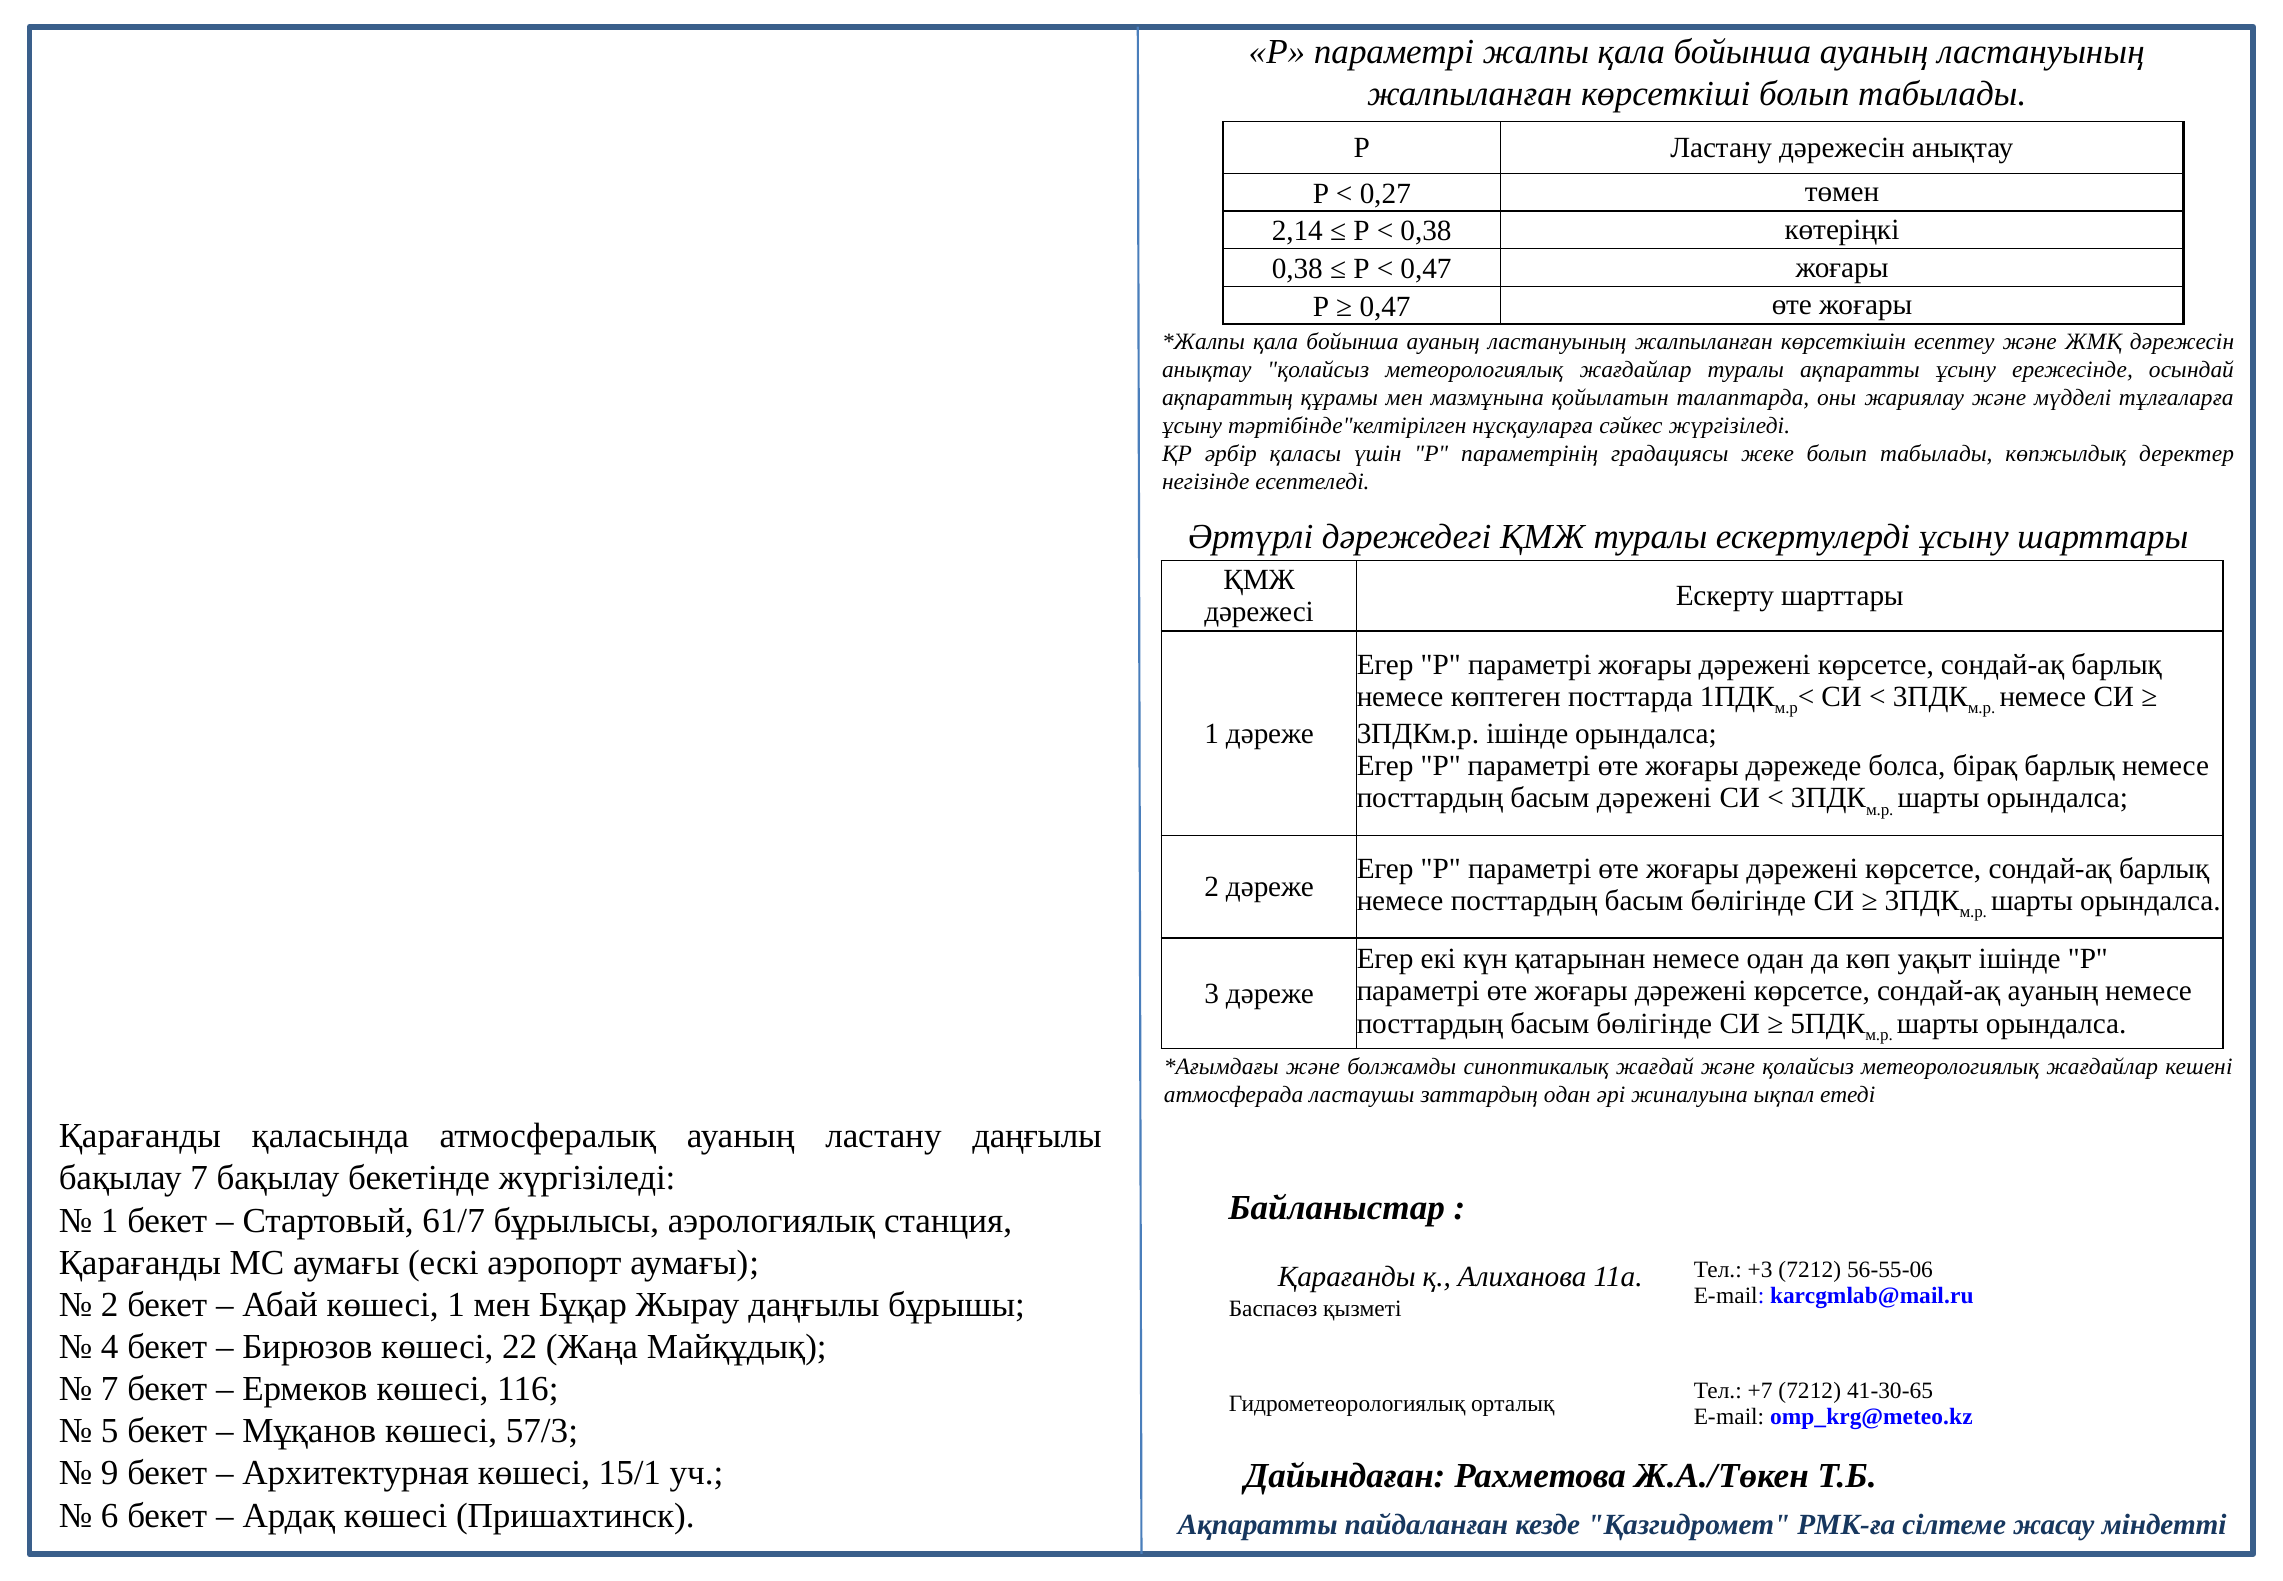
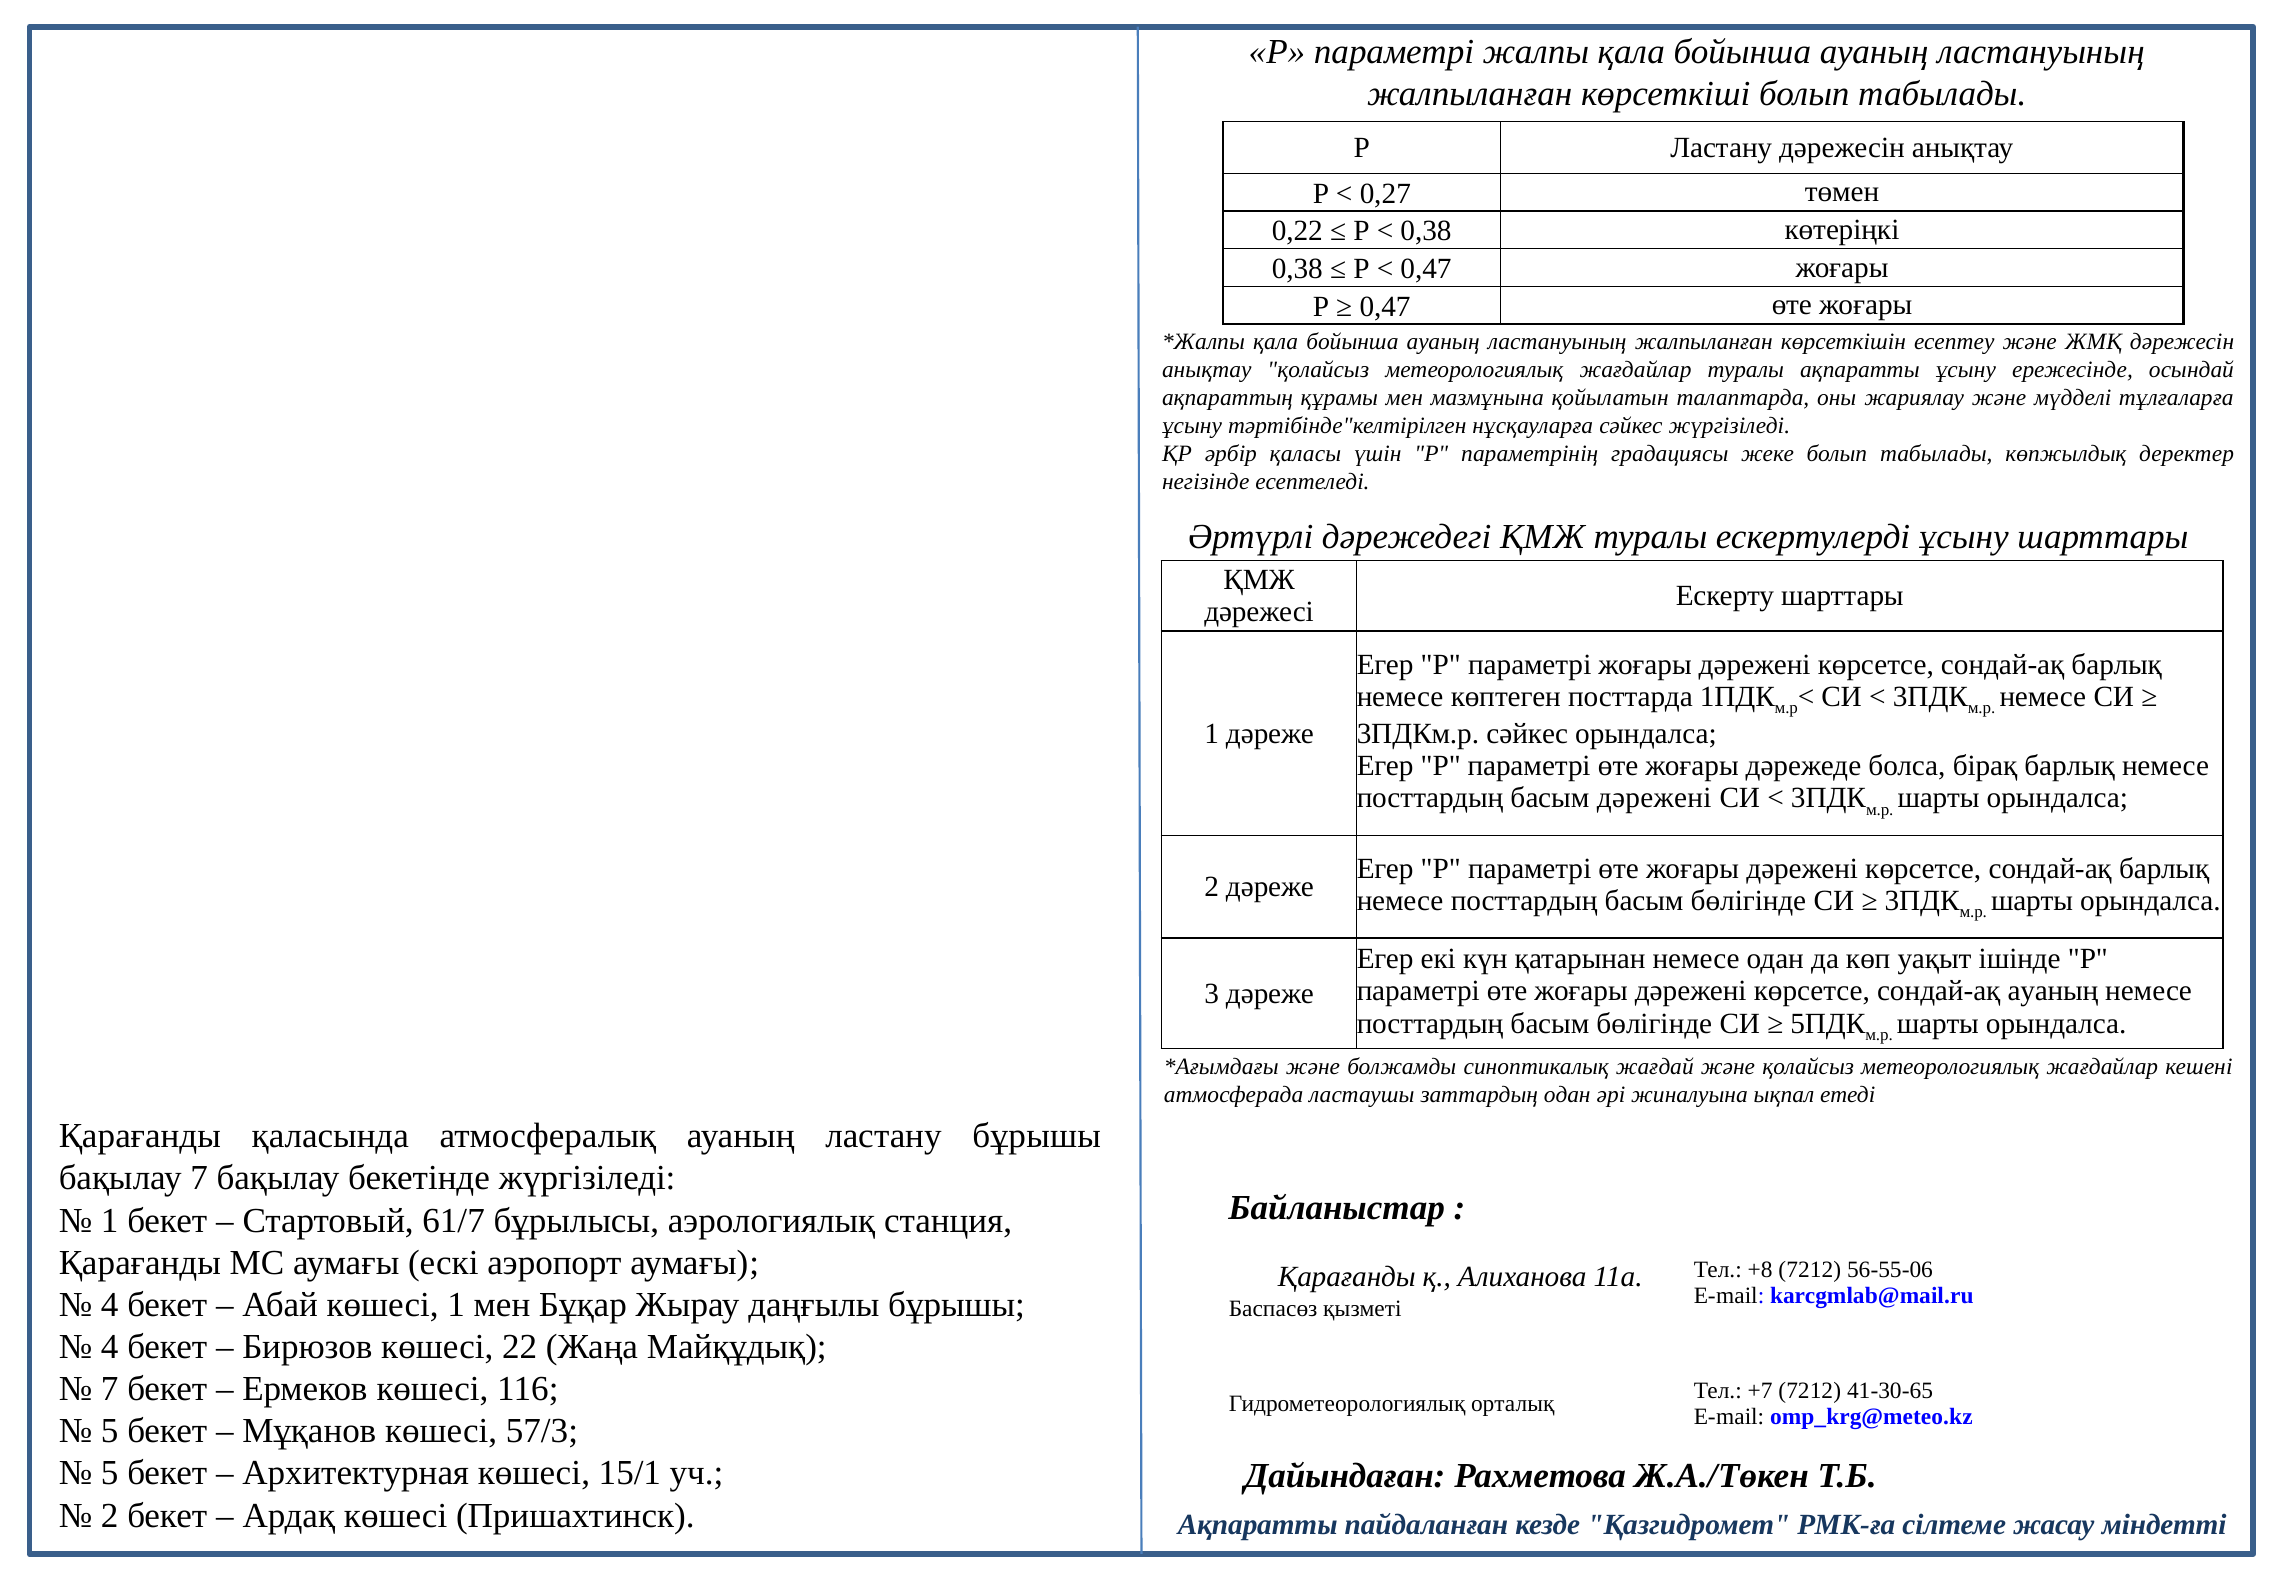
2,14: 2,14 -> 0,22 (1297, 231)
3ПДКм.р ішінде: ішінде -> сәйкес (1527, 733)
ластану даңғылы: даңғылы -> бұрышы (1037, 1136)
+3: +3 -> +8 (1760, 1269)
2: 2 -> 4 (110, 1304)
9: 9 -> 5 (110, 1473)
6: 6 -> 2 (110, 1515)
